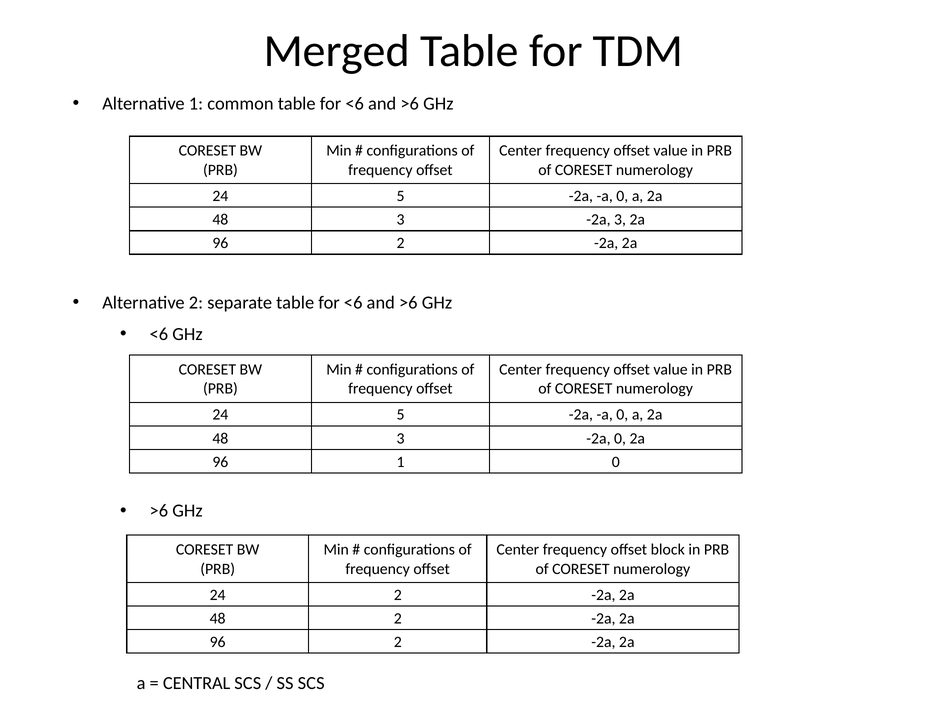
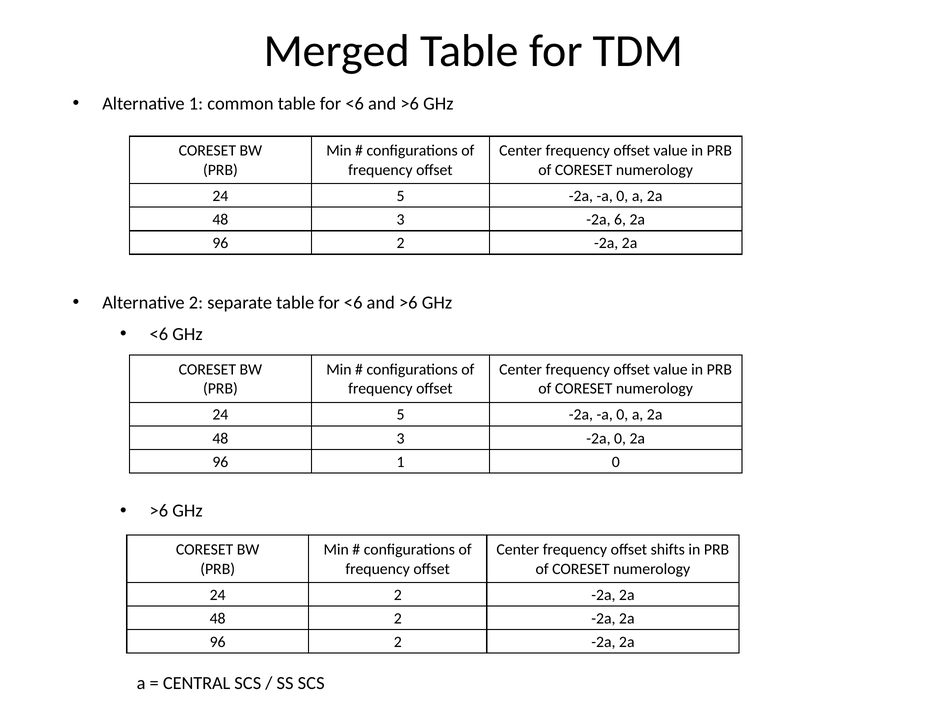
-2a 3: 3 -> 6 (620, 220)
block: block -> shifts (668, 550)
